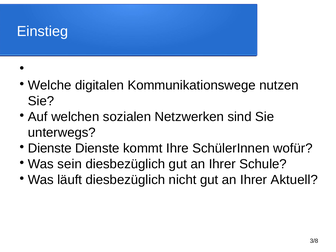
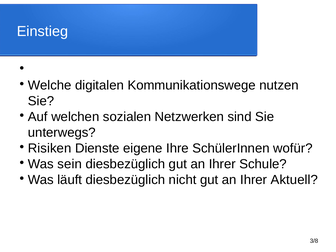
Dienste: Dienste -> Risiken (50, 148)
kommt: kommt -> eigene (143, 148)
